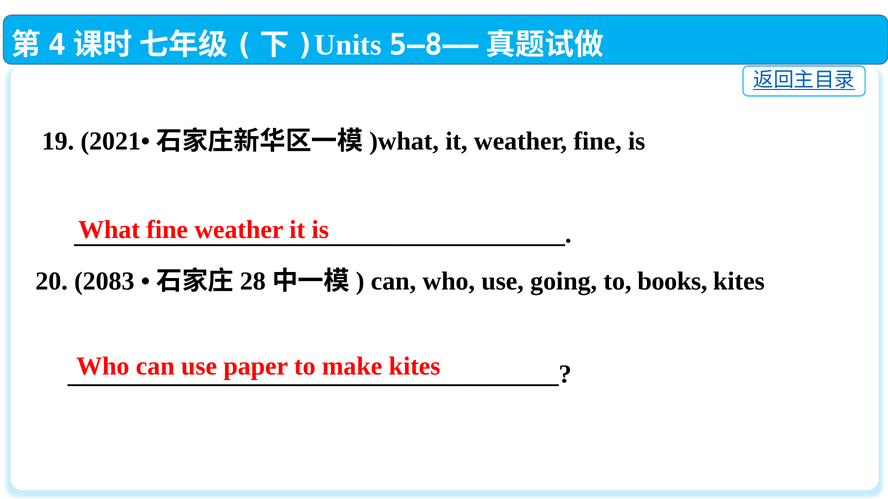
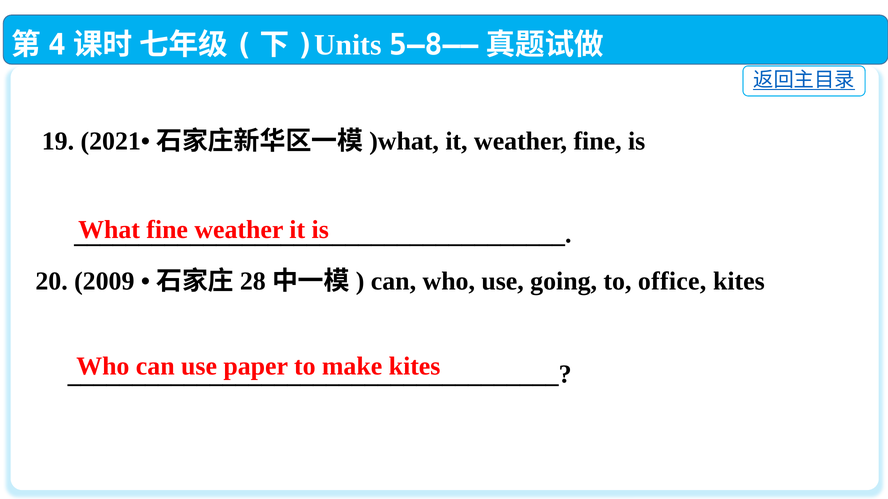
2083: 2083 -> 2009 (104, 281)
books: books -> office (672, 281)
